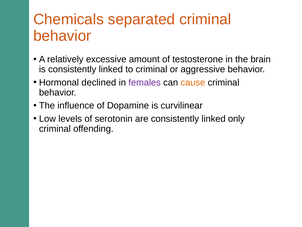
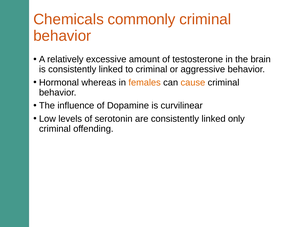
separated: separated -> commonly (142, 19)
declined: declined -> whereas (99, 82)
females colour: purple -> orange (145, 82)
